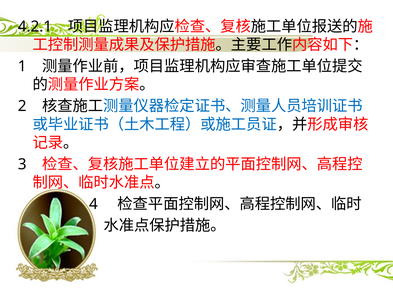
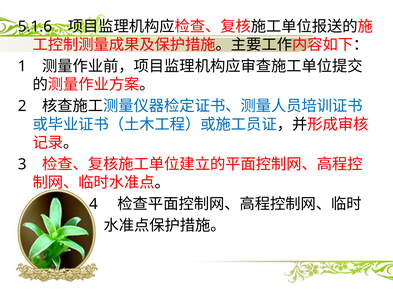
4.2.1: 4.2.1 -> 5.1.6 (35, 27)
